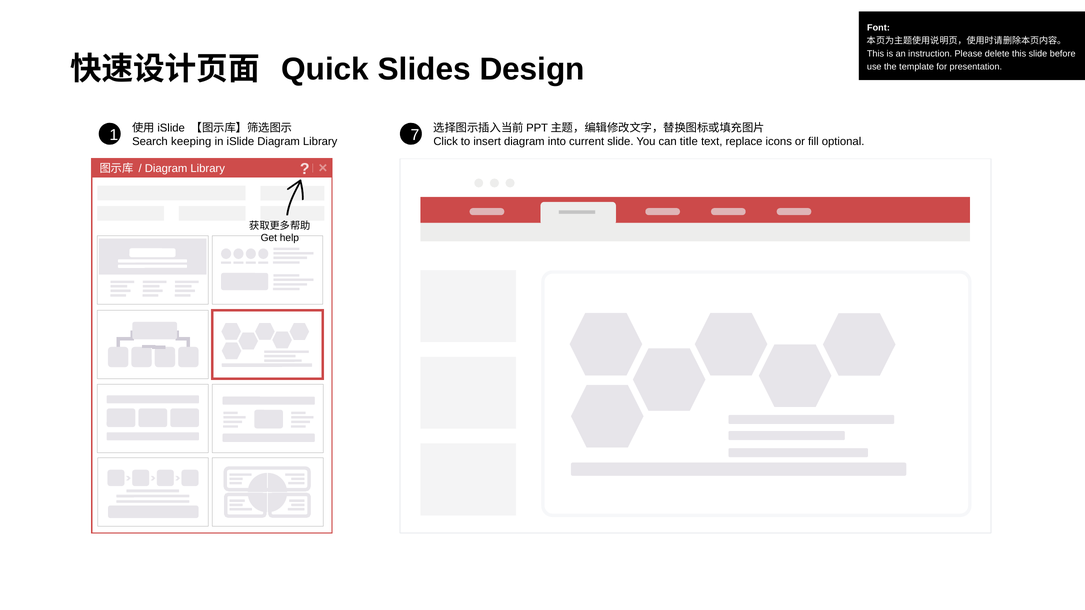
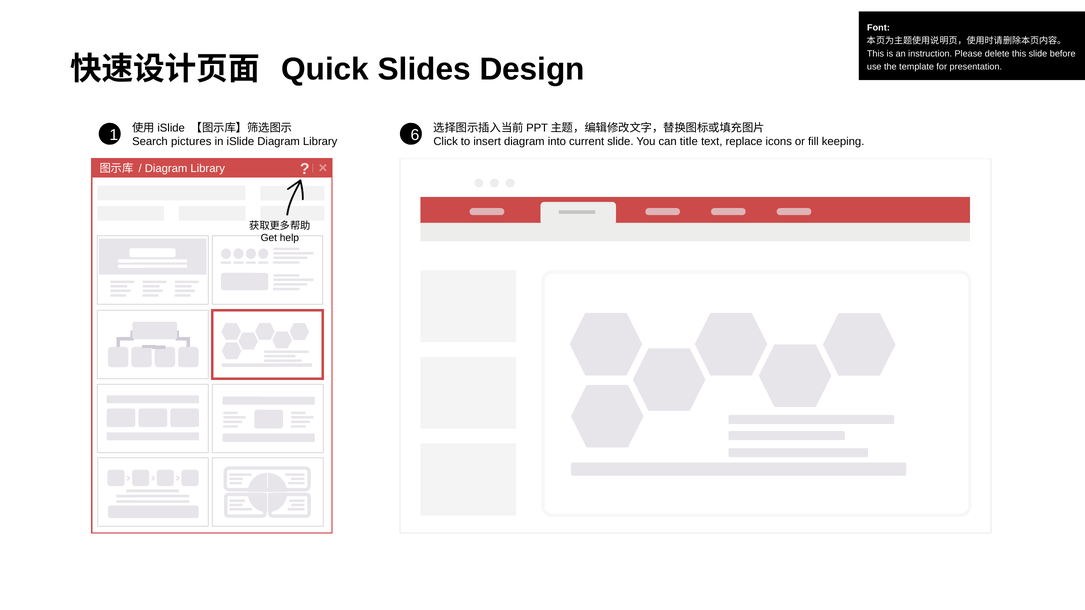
7: 7 -> 6 (415, 135)
keeping: keeping -> pictures (191, 141)
optional: optional -> keeping (843, 141)
